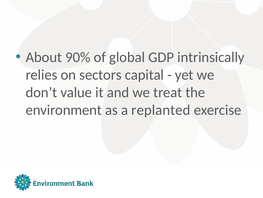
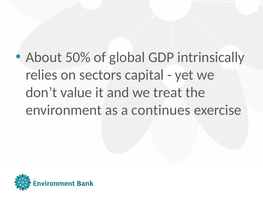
90%: 90% -> 50% (78, 57)
replanted: replanted -> continues (161, 110)
